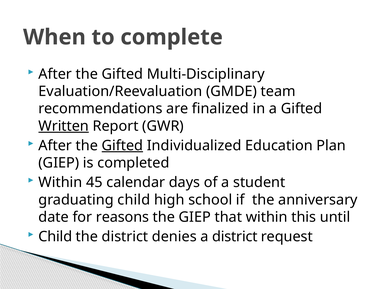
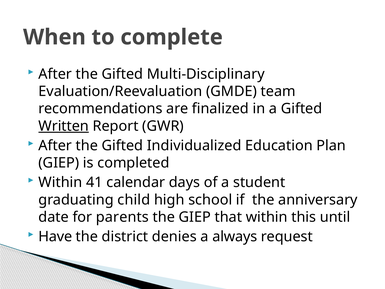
Gifted underline: present -> none (122, 145)
45: 45 -> 41 (94, 182)
reasons: reasons -> parents (122, 217)
Child: Child -> Have (55, 236)
a district: district -> always (235, 236)
